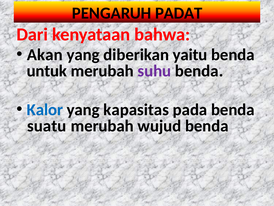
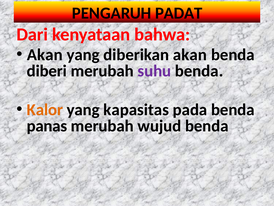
diberikan yaitu: yaitu -> akan (190, 55)
untuk: untuk -> diberi (47, 71)
Kalor colour: blue -> orange (45, 110)
suatu: suatu -> panas (47, 126)
